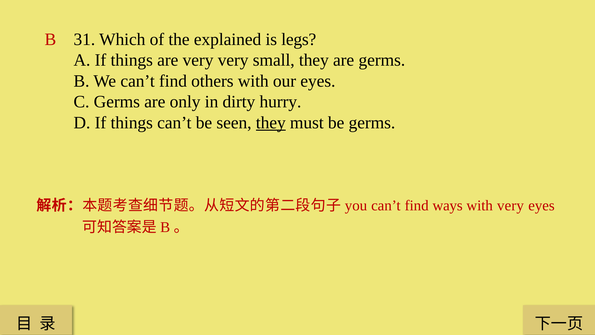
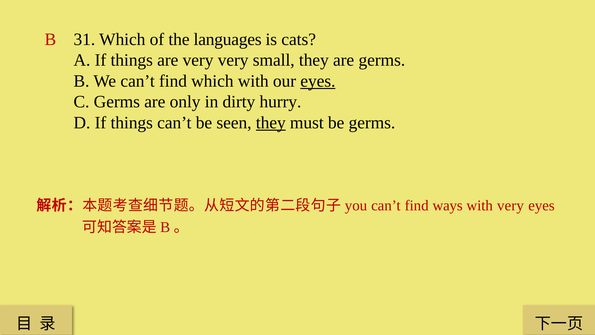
explained: explained -> languages (228, 39)
legs: legs -> cats (299, 39)
find others: others -> which (212, 81)
eyes underline: none -> present (318, 81)
